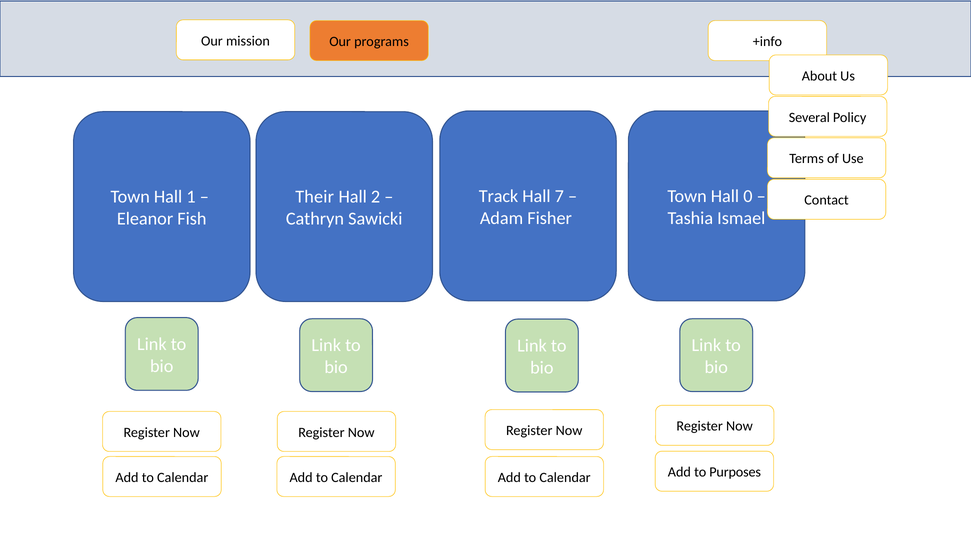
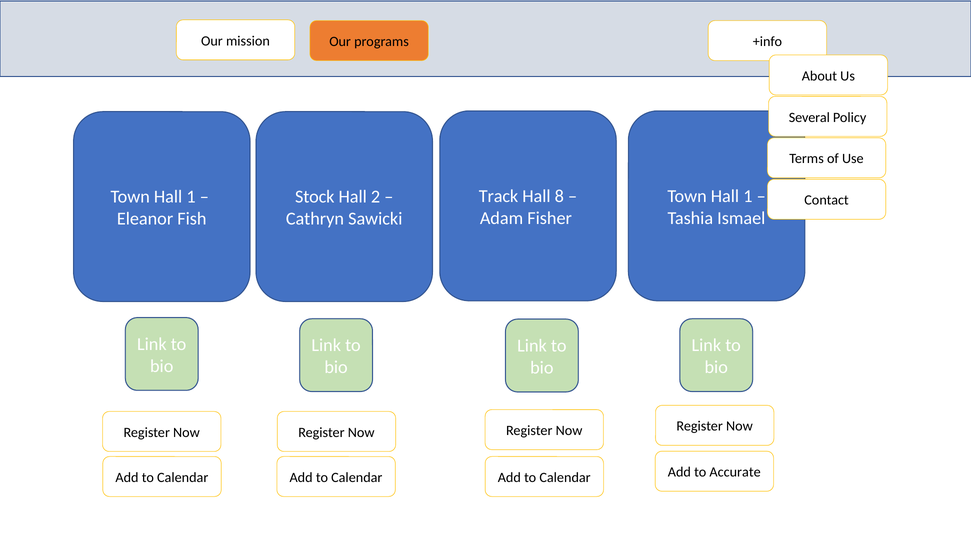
7: 7 -> 8 (559, 196)
0: 0 -> 1 (748, 196)
Their: Their -> Stock (315, 197)
Purposes: Purposes -> Accurate (735, 472)
